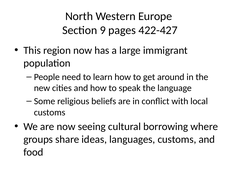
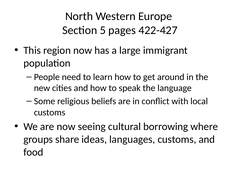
9: 9 -> 5 (103, 30)
